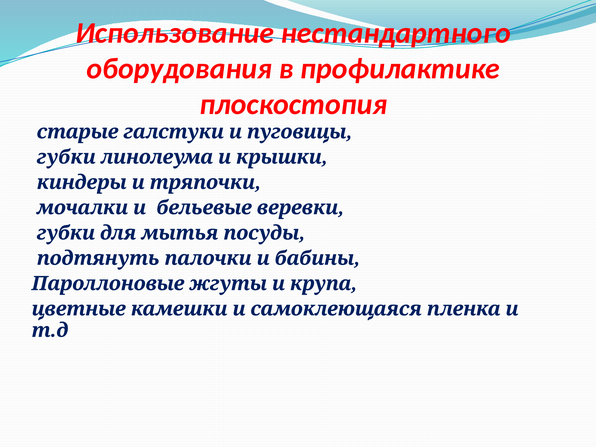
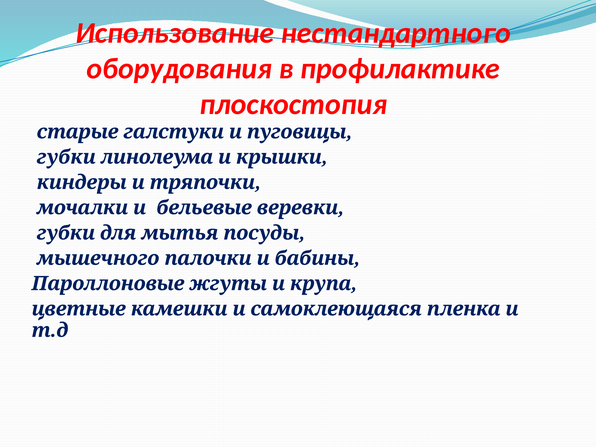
подтянуть: подтянуть -> мышечного (98, 258)
